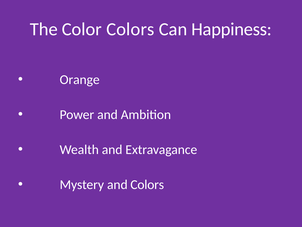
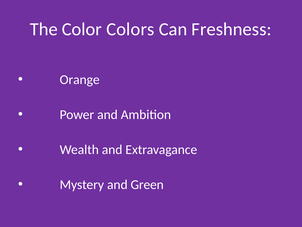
Happiness: Happiness -> Freshness (231, 29)
and Colors: Colors -> Green (147, 184)
